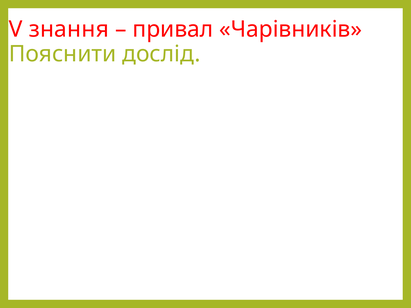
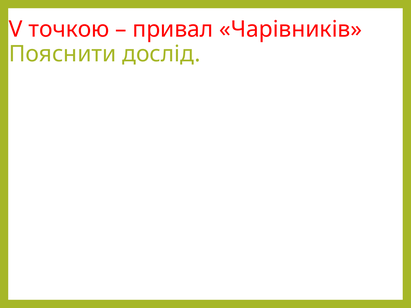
знання: знання -> точкою (69, 29)
